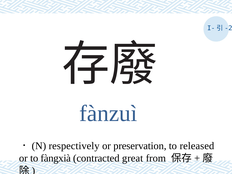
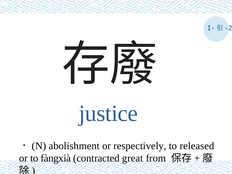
fànzuì: fànzuì -> justice (108, 113)
respectively: respectively -> abolishment (74, 146)
preservation: preservation -> respectively (140, 146)
